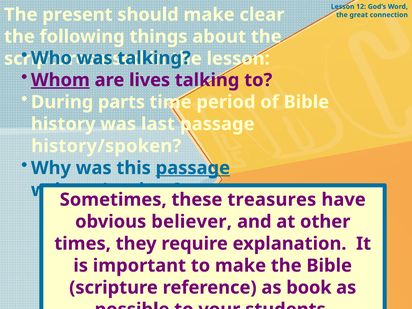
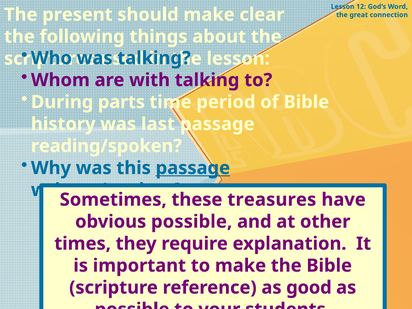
Whom underline: present -> none (60, 80)
lives: lives -> with (150, 80)
history/spoken: history/spoken -> reading/spoken (106, 146)
obvious believer: believer -> possible (192, 222)
book: book -> good (309, 288)
